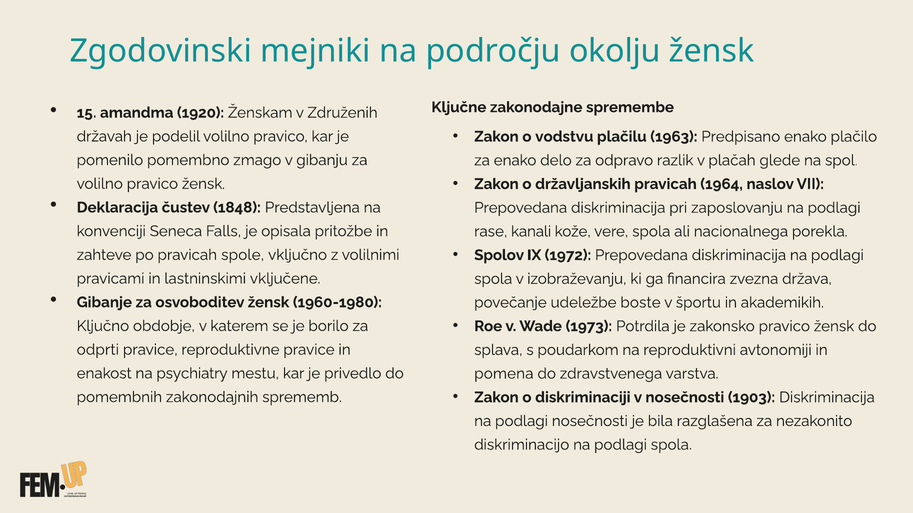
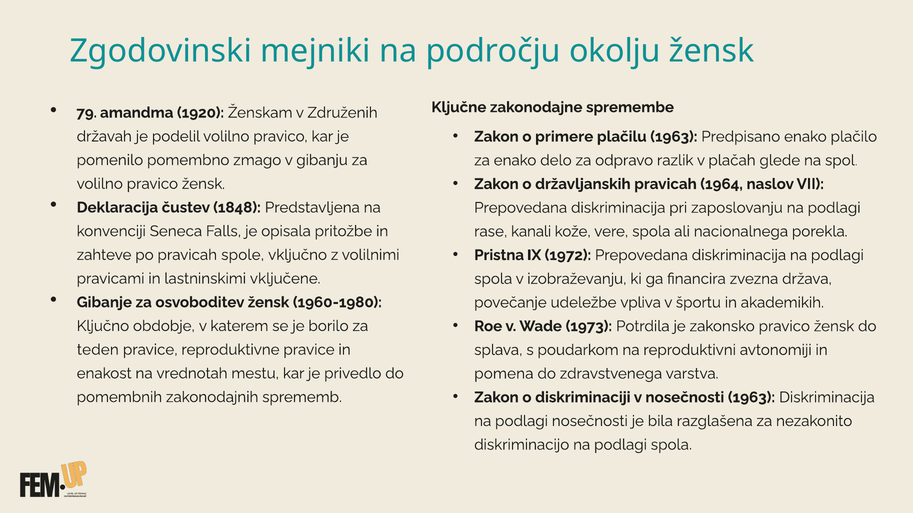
15: 15 -> 79 (87, 113)
vodstvu: vodstvu -> primere (564, 137)
Spolov: Spolov -> Pristna (499, 255)
boste: boste -> vpliva (641, 303)
odprti: odprti -> teden (98, 350)
psychiatry: psychiatry -> vrednotah (192, 374)
nosečnosti 1903: 1903 -> 1963 (752, 398)
